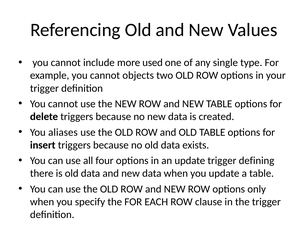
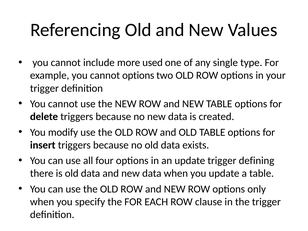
cannot objects: objects -> options (138, 75)
aliases: aliases -> modify (63, 132)
